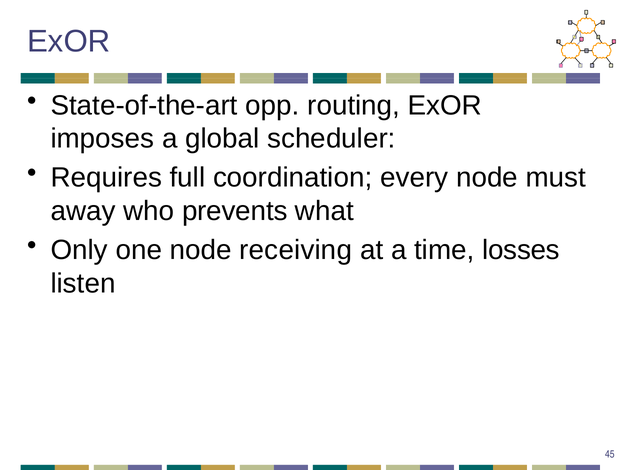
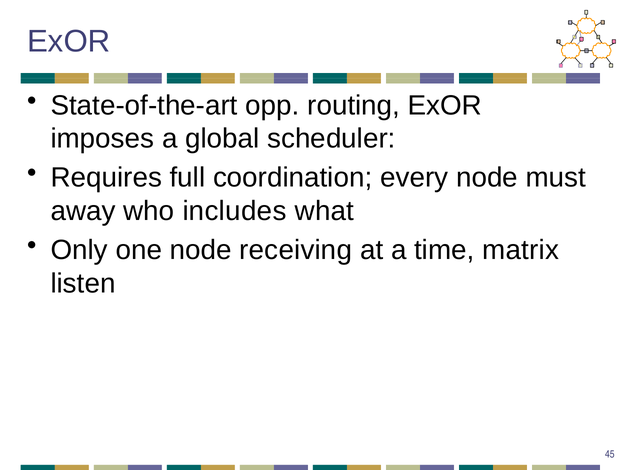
prevents: prevents -> includes (235, 211)
losses: losses -> matrix (521, 250)
